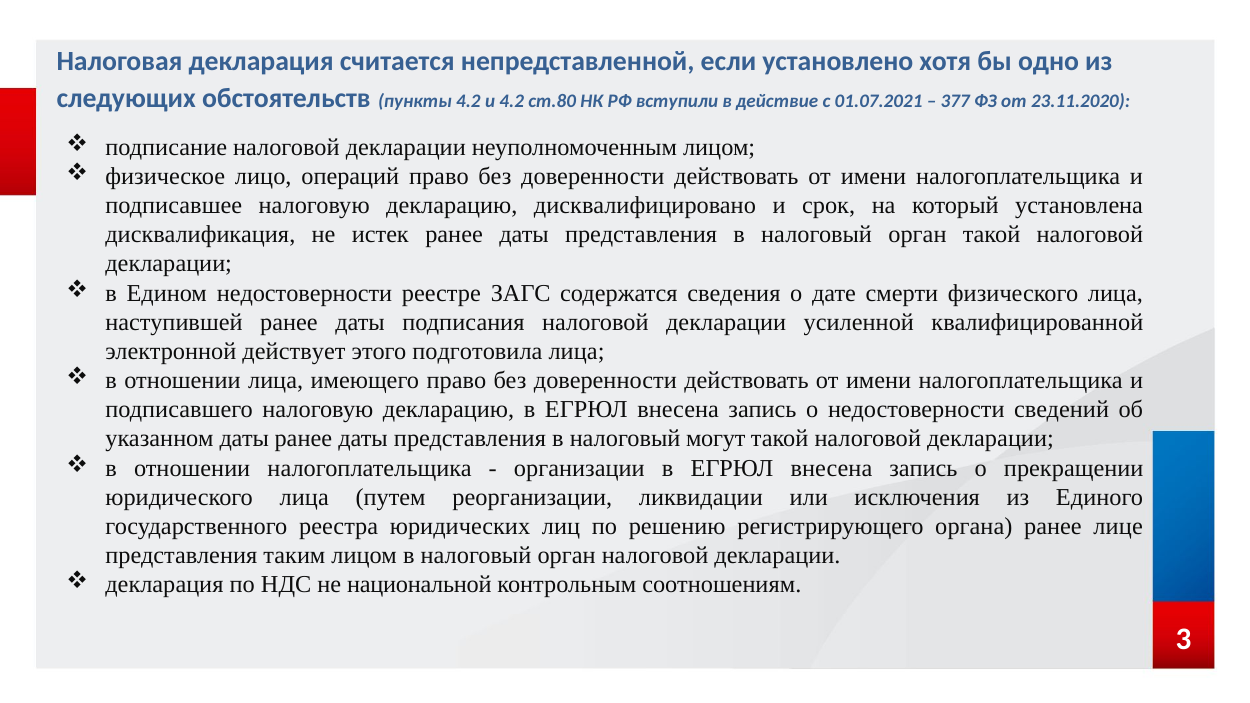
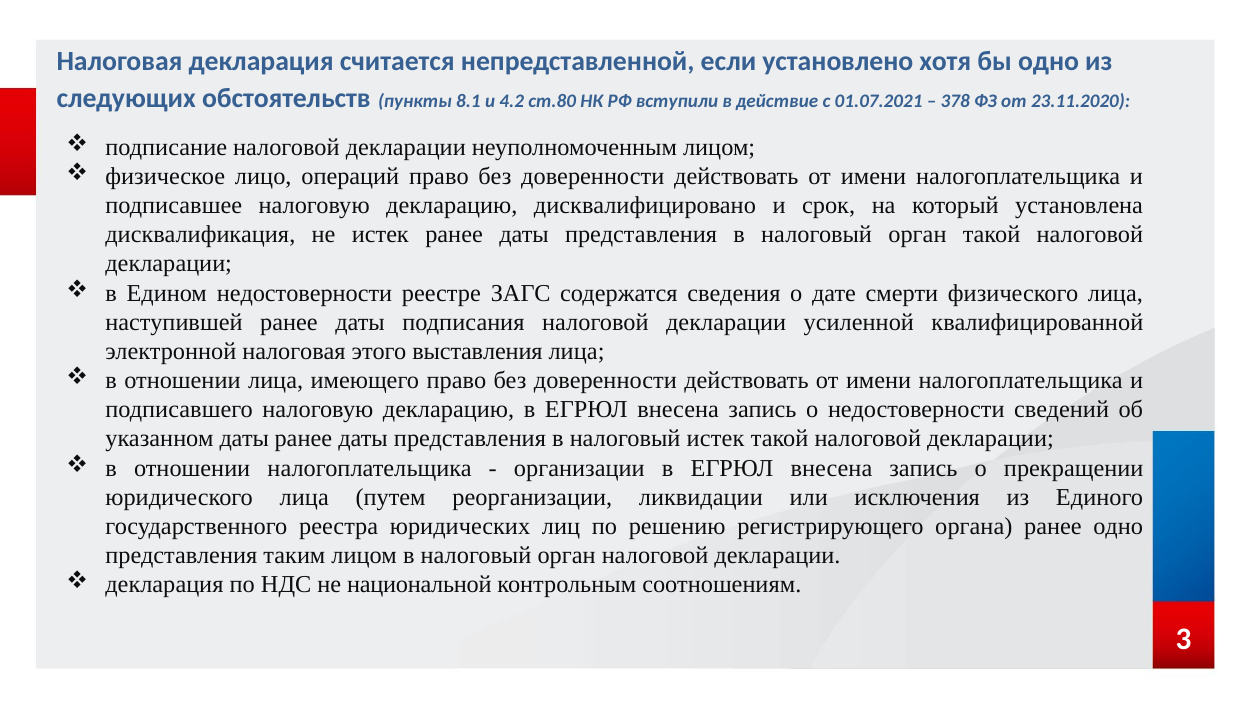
пункты 4.2: 4.2 -> 8.1 (468, 101)
377: 377 -> 378 (955, 101)
электронной действует: действует -> налоговая (294, 351)
подготовила: подготовила -> выставления (477, 351)
налоговый могут: могут -> истек (716, 439)
ранее лице: лице -> одно (1118, 527)
